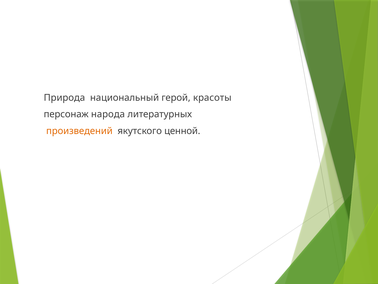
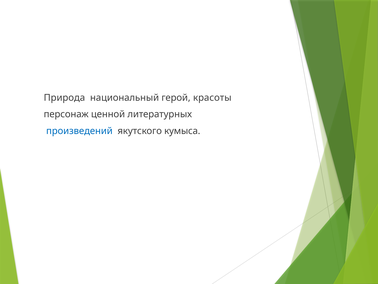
народа: народа -> ценной (108, 114)
произведений colour: orange -> blue (79, 131)
ценной: ценной -> кумыса (182, 131)
